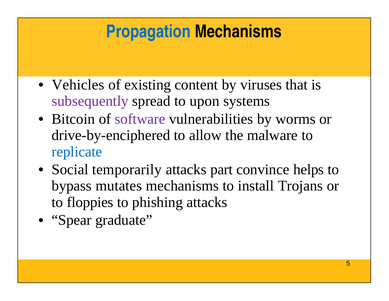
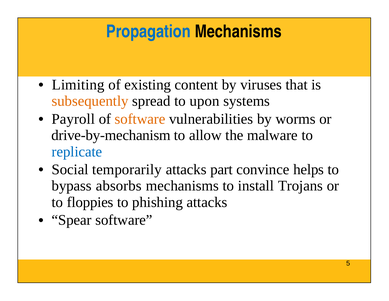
Vehicles: Vehicles -> Limiting (78, 85)
subsequently colour: purple -> orange (90, 101)
Bitcoin: Bitcoin -> Payroll (73, 119)
software colour: purple -> orange (140, 119)
drive-by-enciphered: drive-by-enciphered -> drive-by-mechanism (111, 135)
mutates: mutates -> absorbs (119, 186)
Spear graduate: graduate -> software (124, 220)
